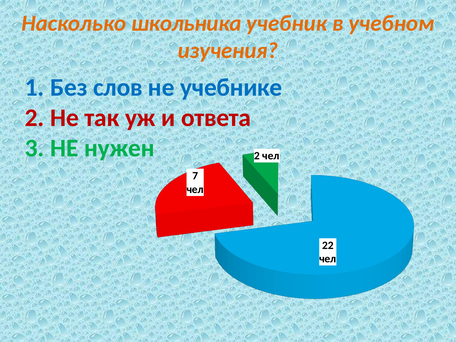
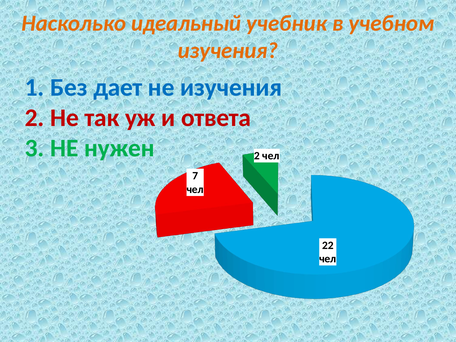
школьника: школьника -> идеальный (186, 23)
слов: слов -> дает (118, 87)
не учебнике: учебнике -> изучения (231, 87)
